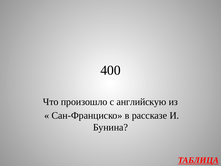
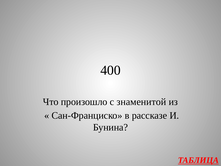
английскую: английскую -> знаменитой (141, 102)
